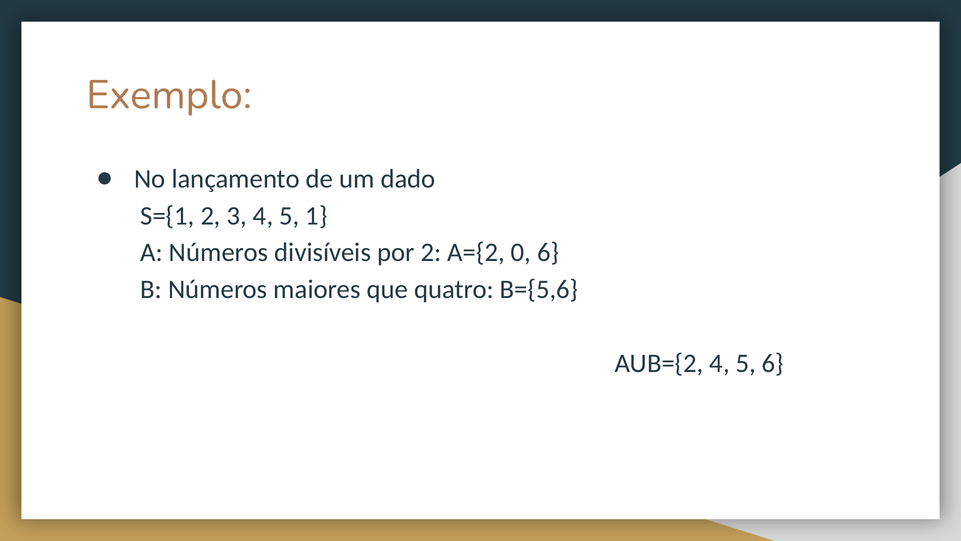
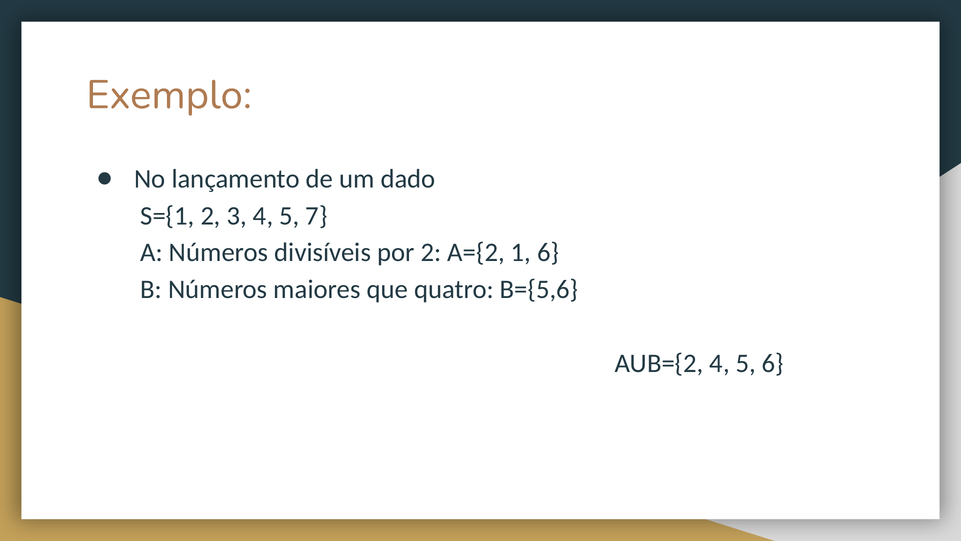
1: 1 -> 7 (316, 216)
0: 0 -> 1 (521, 252)
